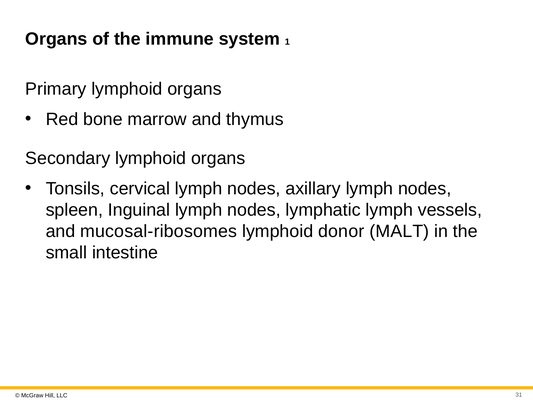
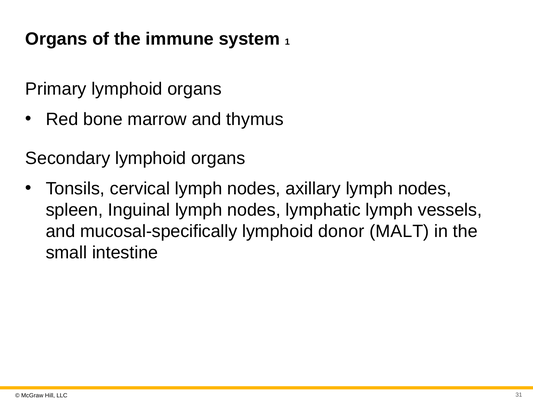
mucosal-ribosomes: mucosal-ribosomes -> mucosal-specifically (159, 231)
